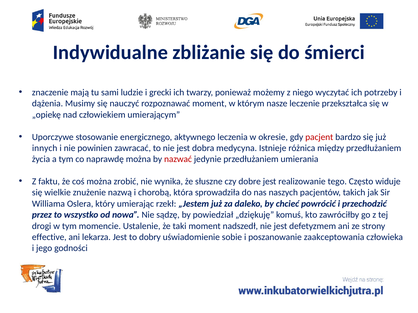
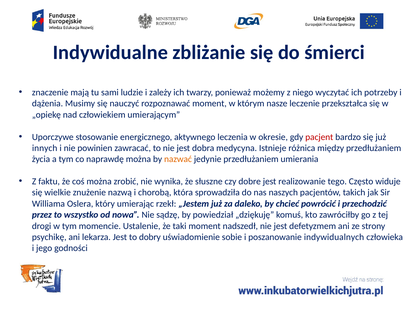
grecki: grecki -> zależy (160, 93)
nazwać colour: red -> orange (178, 159)
effective: effective -> psychikę (49, 237)
zaakceptowania: zaakceptowania -> indywidualnych (334, 237)
